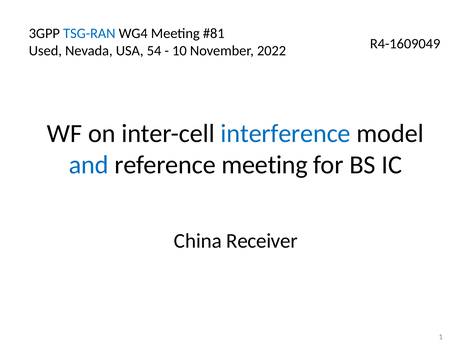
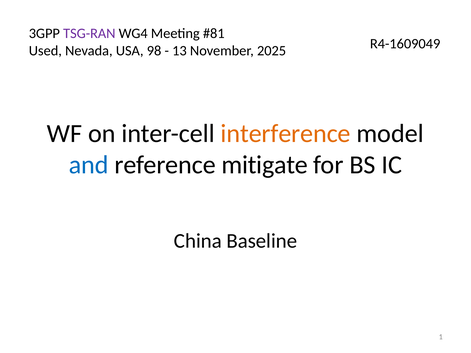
TSG-RAN colour: blue -> purple (89, 34)
54: 54 -> 98 (154, 51)
10: 10 -> 13 (179, 51)
2022: 2022 -> 2025 (272, 51)
interference colour: blue -> orange (286, 134)
reference meeting: meeting -> mitigate (265, 165)
Receiver: Receiver -> Baseline (262, 241)
